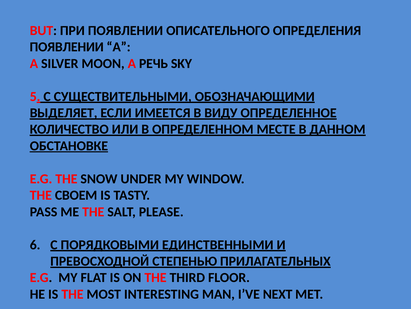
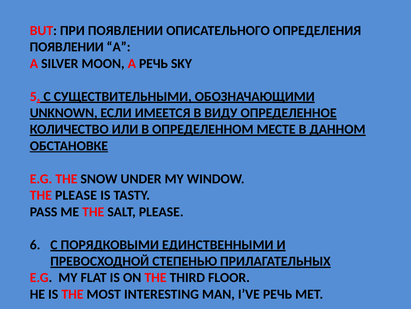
ВЫДЕЛЯЕТ: ВЫДЕЛЯЕТ -> UNKNOWN (64, 113)
THE СВОЕМ: СВОЕМ -> PLEASE (76, 195)
I’VE NEXT: NEXT -> РЕЧЬ (278, 294)
